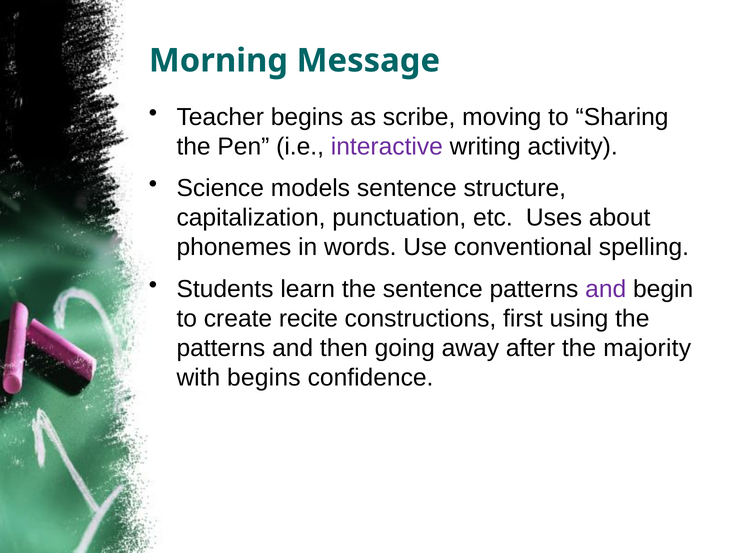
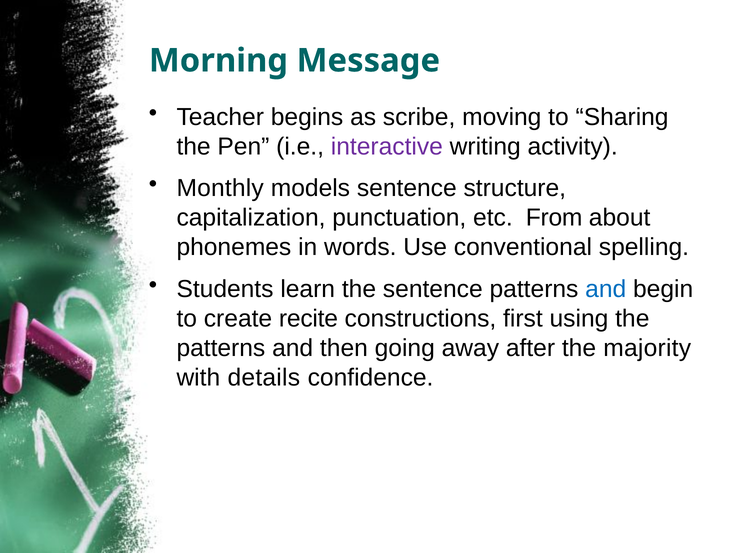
Science: Science -> Monthly (220, 188)
Uses: Uses -> From (554, 218)
and colour: purple -> blue (606, 289)
with begins: begins -> details (264, 378)
